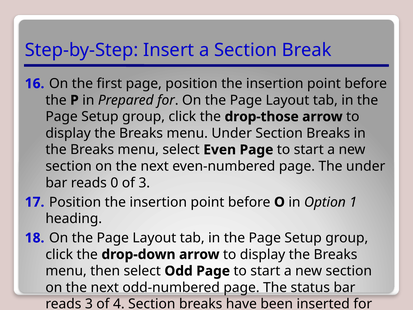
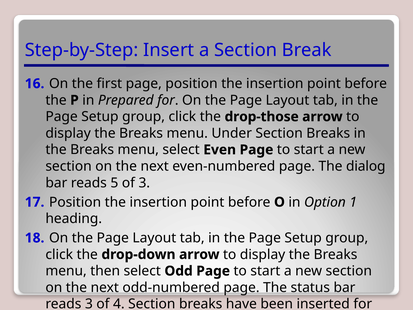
The under: under -> dialog (366, 166)
0: 0 -> 5 (114, 183)
